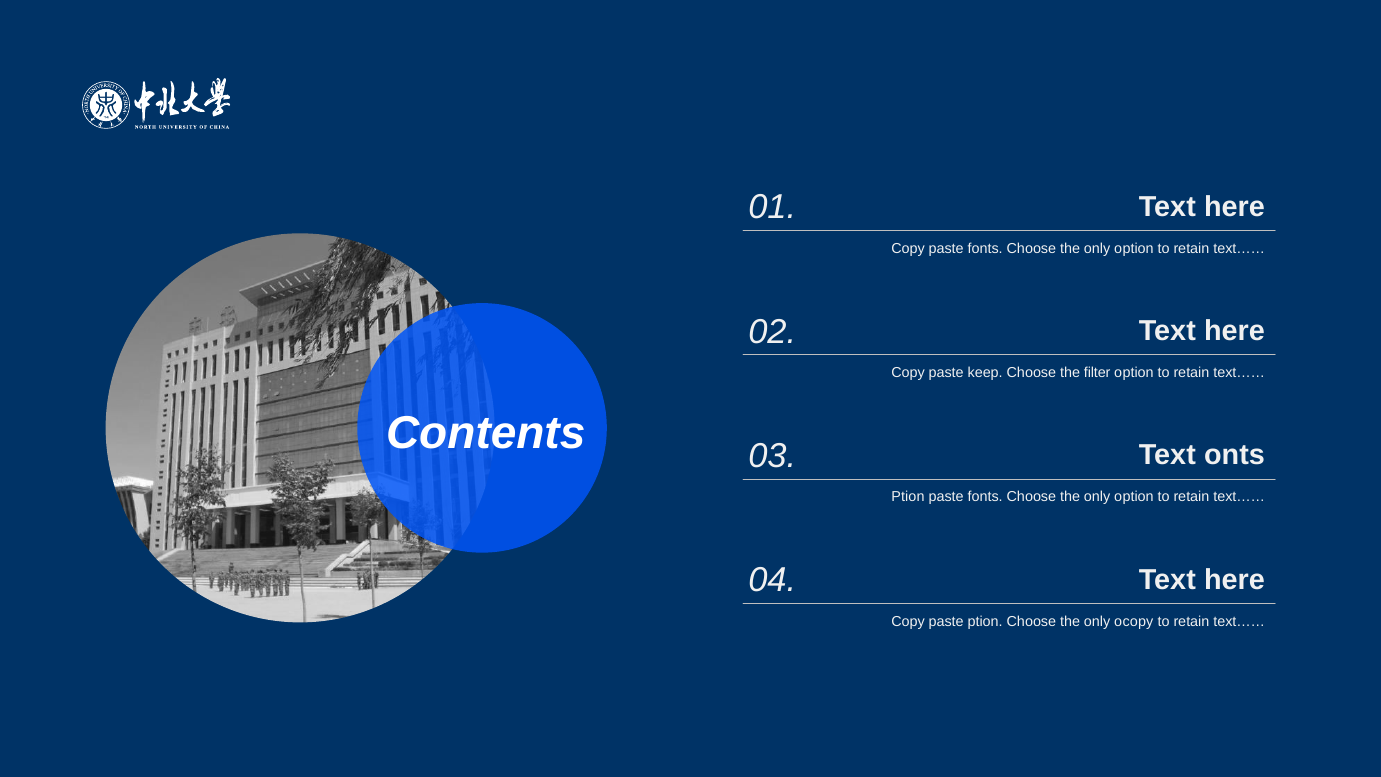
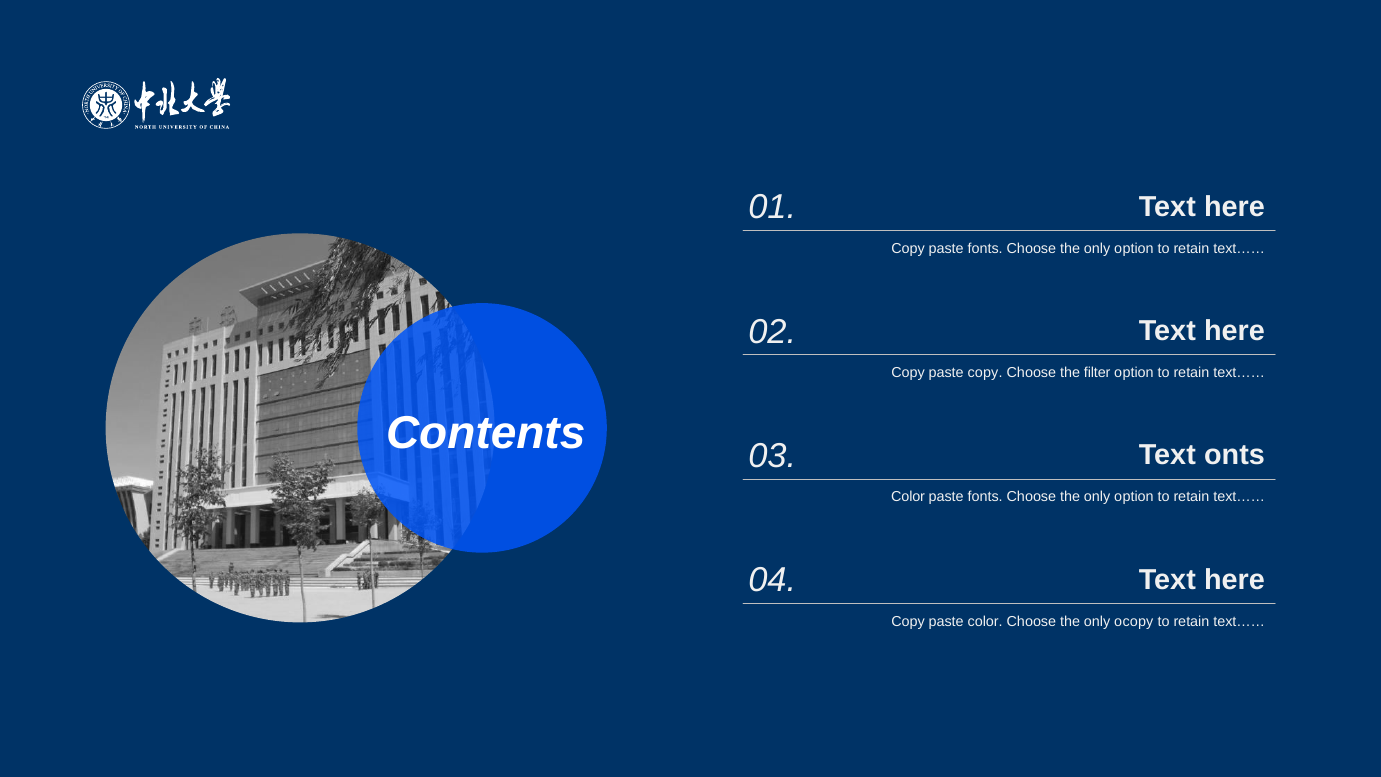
paste keep: keep -> copy (985, 373)
Ption: Ption -> Color (908, 497)
paste ption: ption -> color (985, 622)
